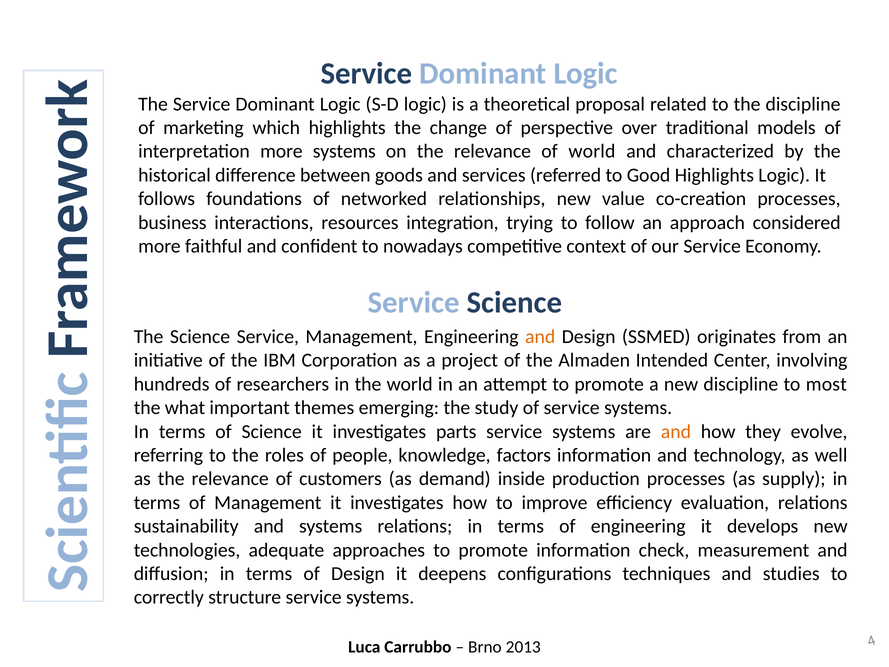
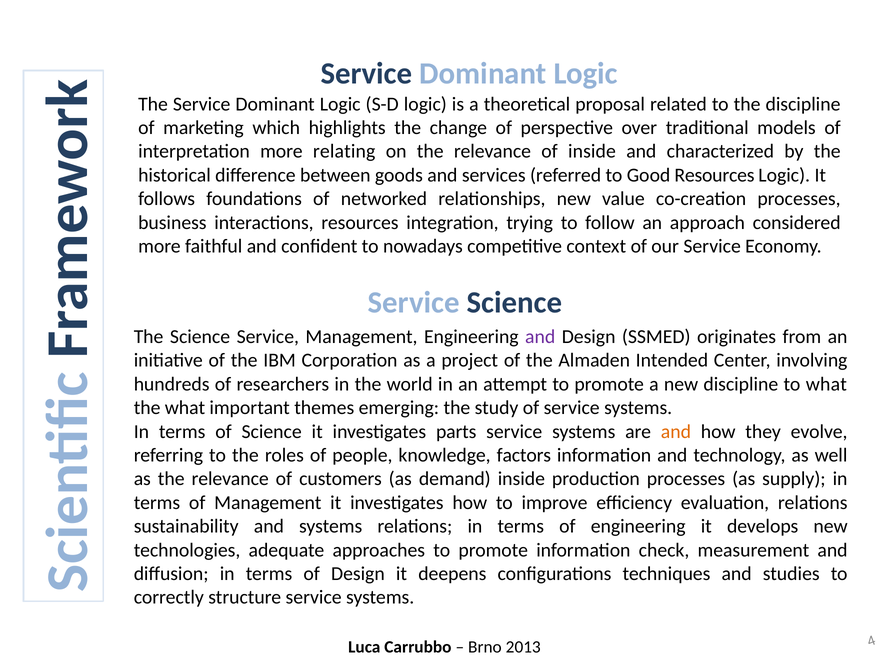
more systems: systems -> relating (344, 151)
of world: world -> inside (592, 151)
Good Highlights: Highlights -> Resources (714, 175)
and colour: orange -> purple (540, 337)
to most: most -> what (826, 384)
